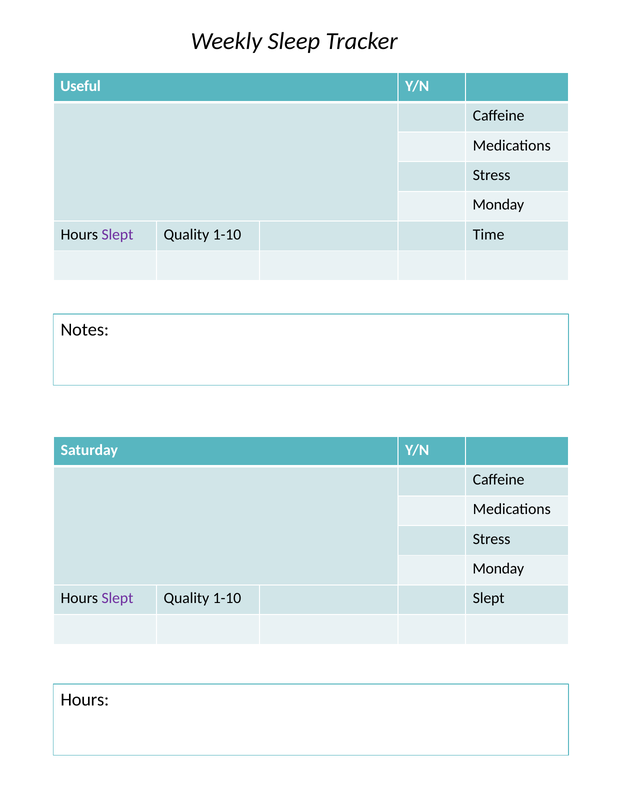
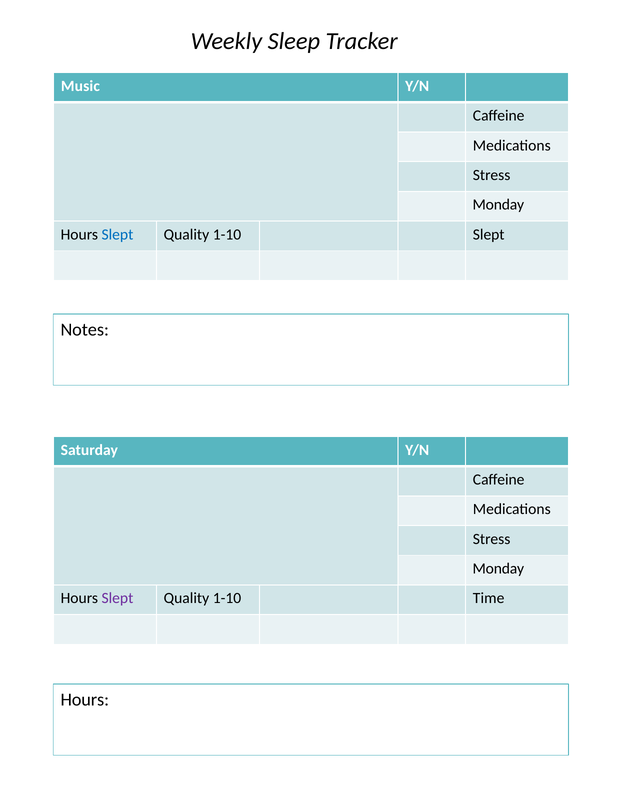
Useful: Useful -> Music (80, 86)
Slept colour: purple -> blue (117, 234)
1-10 Time: Time -> Slept (489, 234)
1-10 Slept: Slept -> Time (489, 598)
